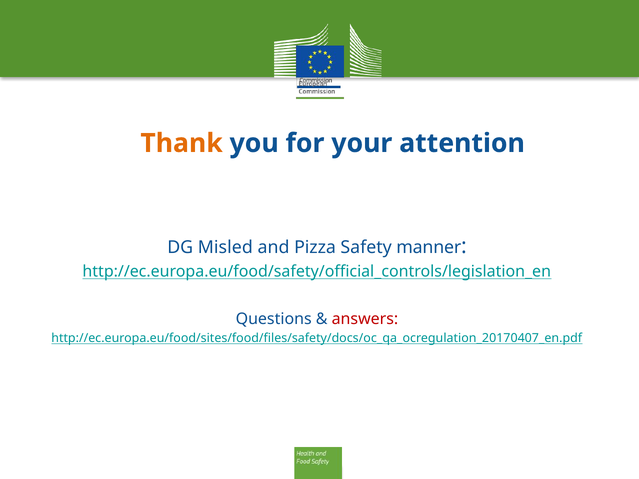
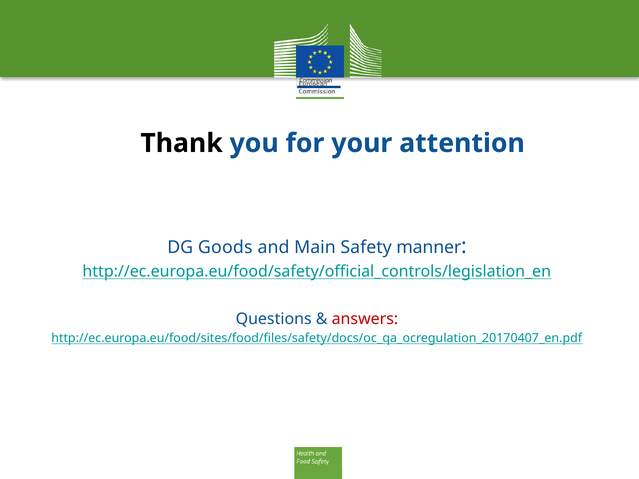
Thank colour: orange -> black (182, 143)
Misled: Misled -> Goods (225, 248)
Pizza: Pizza -> Main (315, 248)
